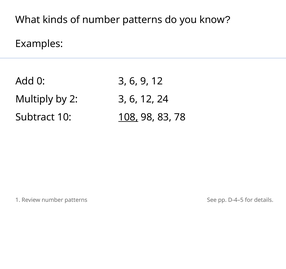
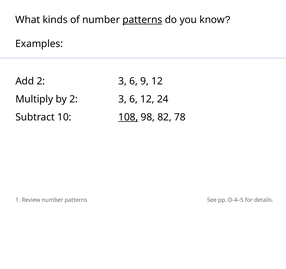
patterns underline: none -> present (142, 20)
Add 0: 0 -> 2 (41, 81)
83: 83 -> 82 (165, 117)
